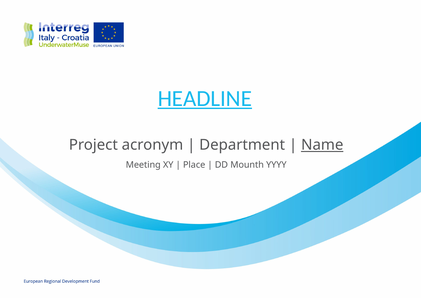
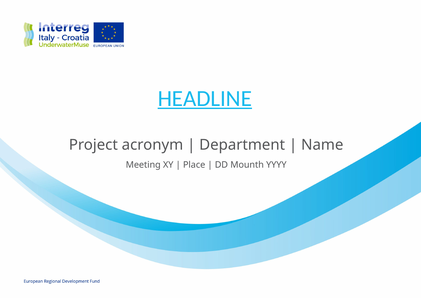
Name underline: present -> none (322, 145)
